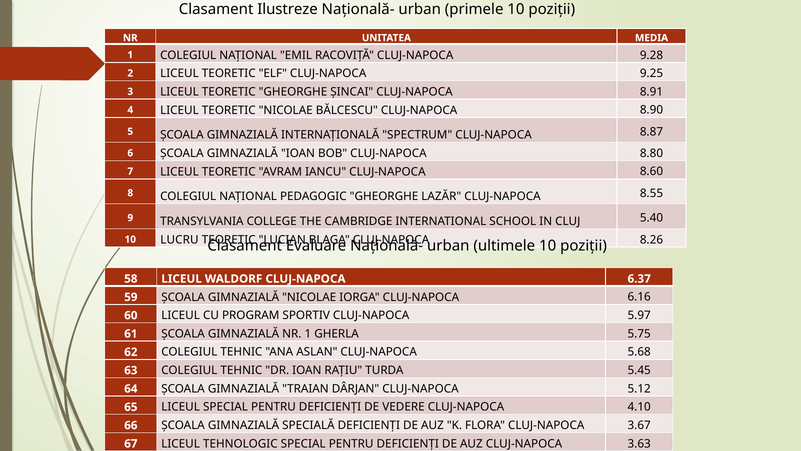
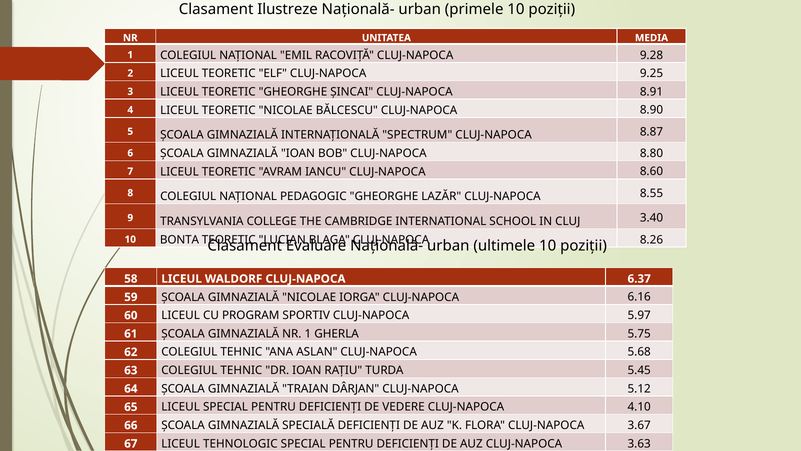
5.40: 5.40 -> 3.40 (651, 218)
LUCRU: LUCRU -> BONTA (180, 239)
